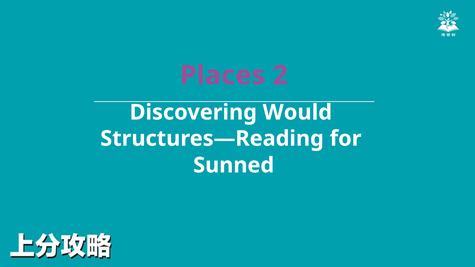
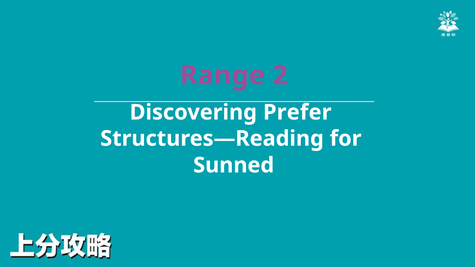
Places: Places -> Range (222, 75)
Would: Would -> Prefer (297, 112)
